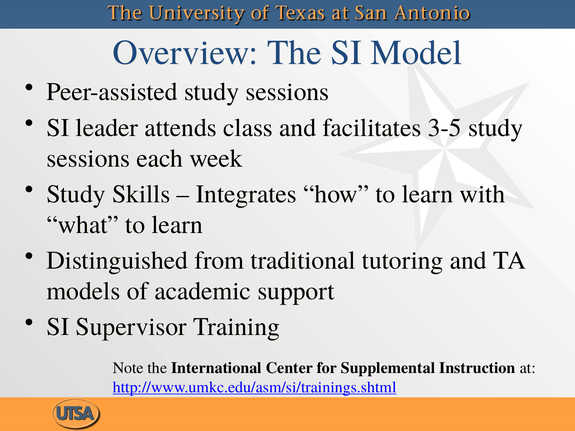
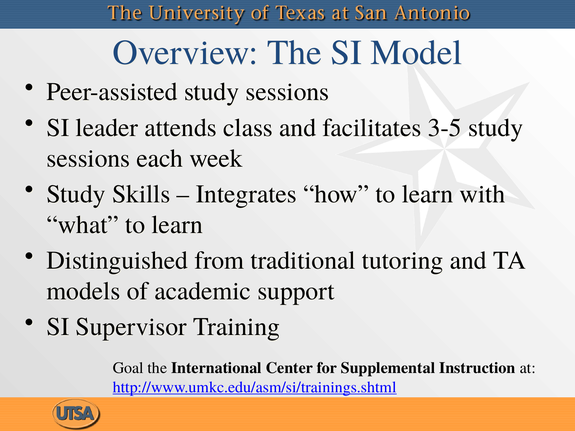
Note: Note -> Goal (128, 368)
